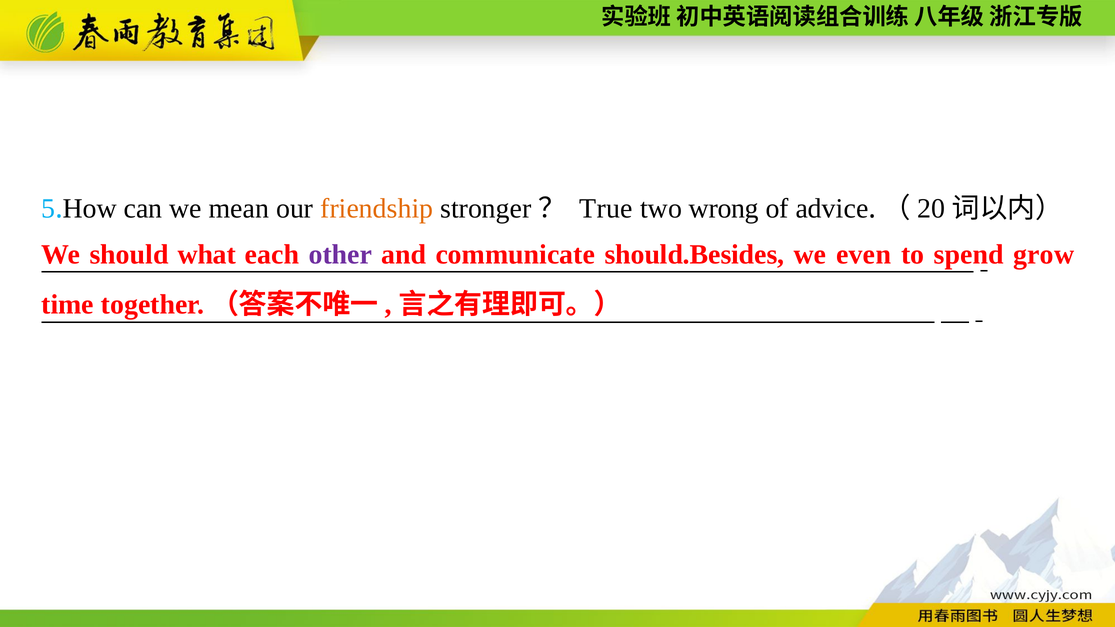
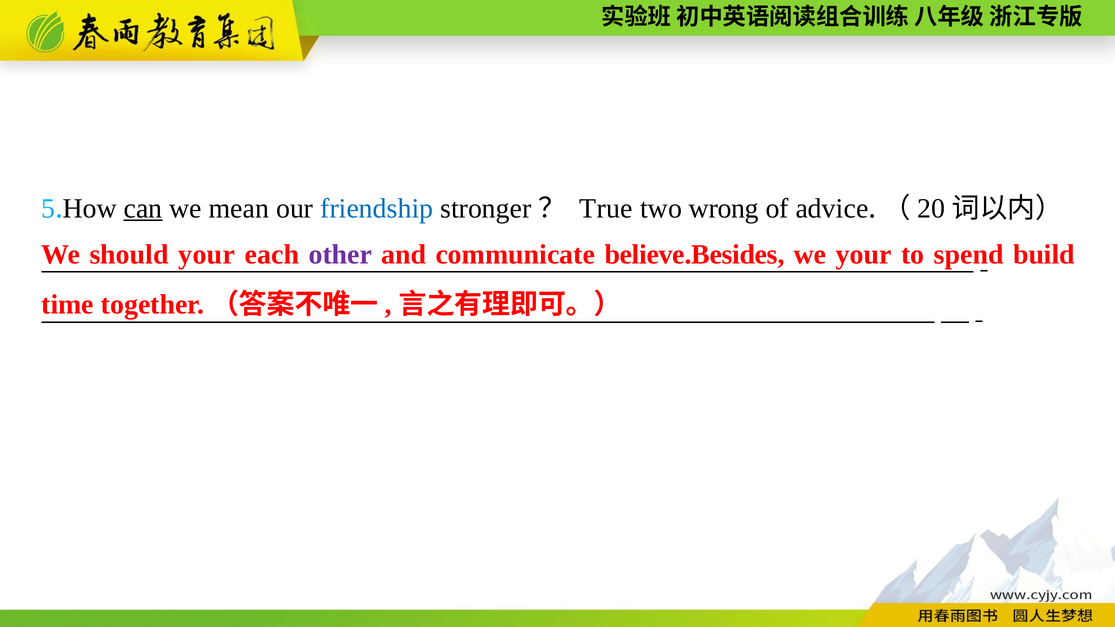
can underline: none -> present (143, 208)
friendship colour: orange -> blue (377, 208)
should what: what -> your (207, 254)
should.Besides: should.Besides -> believe.Besides (695, 254)
we even: even -> your (864, 254)
grow: grow -> build (1044, 254)
